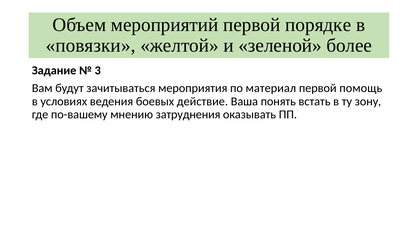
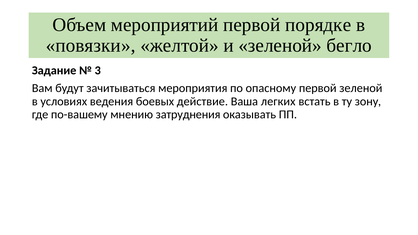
более: более -> бегло (349, 45)
материал: материал -> опасному (271, 88)
первой помощь: помощь -> зеленой (361, 88)
понять: понять -> легких (278, 101)
